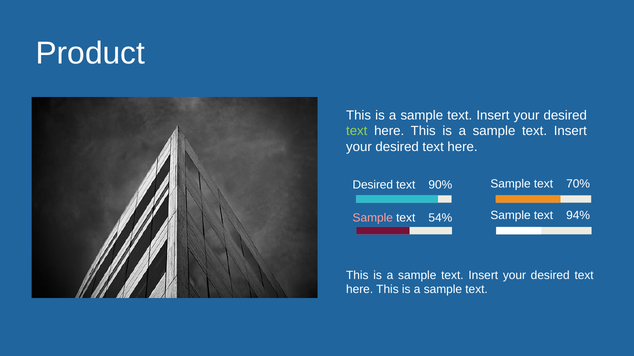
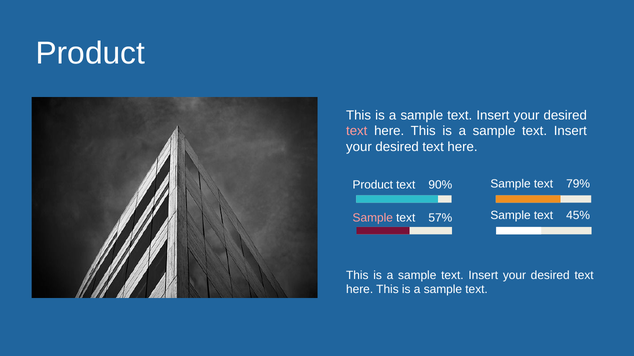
text colour: light green -> pink (357, 131)
70%: 70% -> 79% (578, 184)
Desired: Desired -> Product (373, 185)
94%: 94% -> 45% (578, 216)
54%: 54% -> 57% (440, 218)
